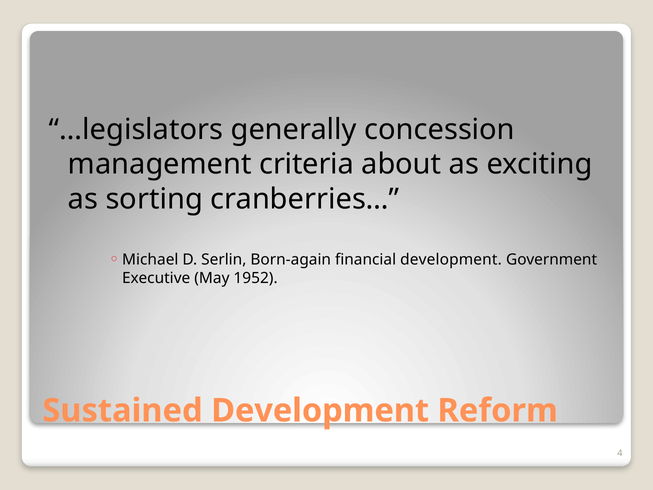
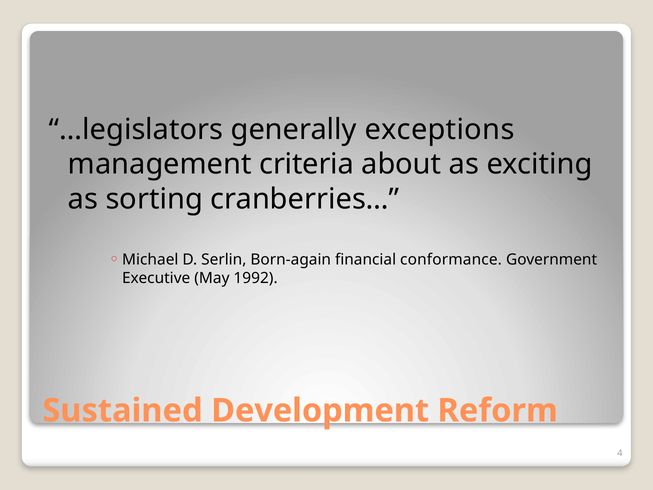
concession: concession -> exceptions (439, 129)
financial development: development -> conformance (451, 260)
1952: 1952 -> 1992 (256, 278)
